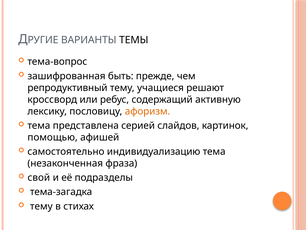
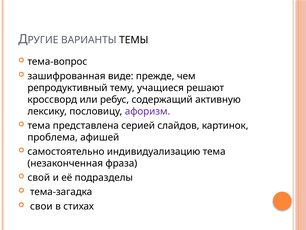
быть: быть -> виде (121, 76)
афоризм colour: orange -> purple (148, 111)
помощью: помощью -> проблема (53, 137)
тему: тему -> свои (41, 206)
